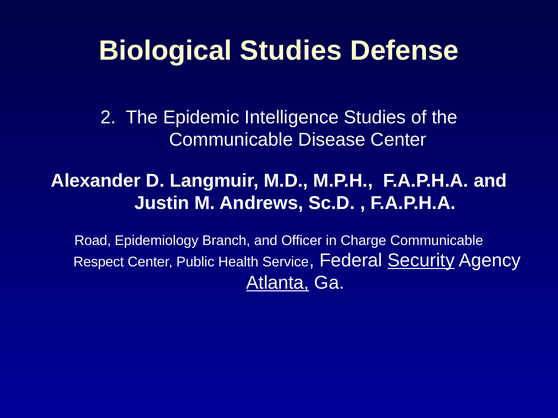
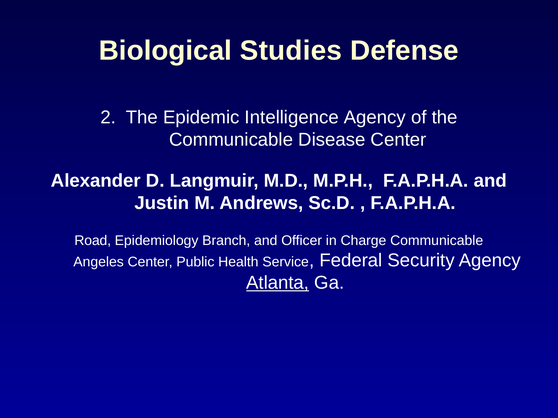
Intelligence Studies: Studies -> Agency (375, 118)
Respect: Respect -> Angeles (99, 262)
Security underline: present -> none (421, 261)
